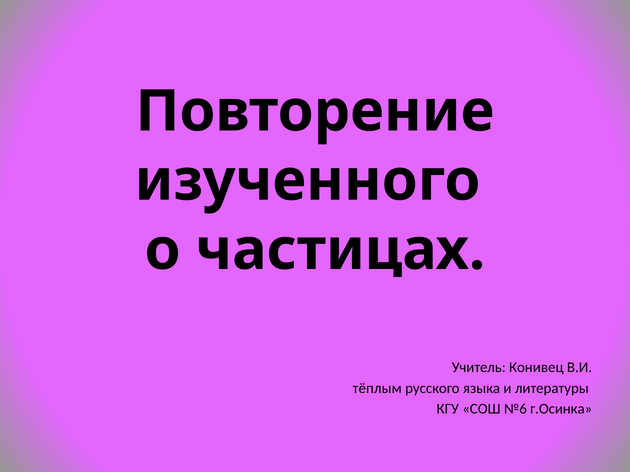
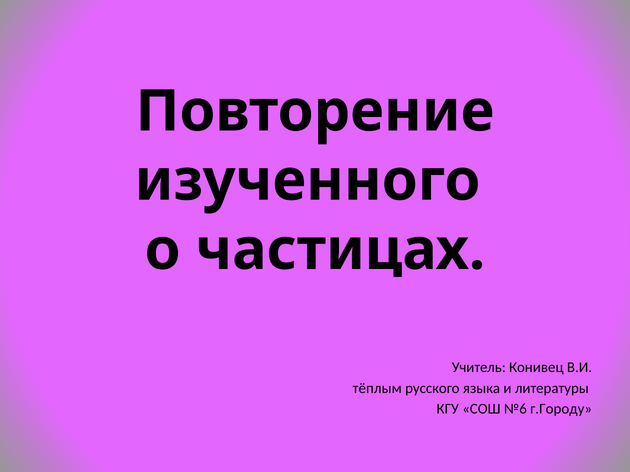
г.Осинка: г.Осинка -> г.Городу (561, 410)
